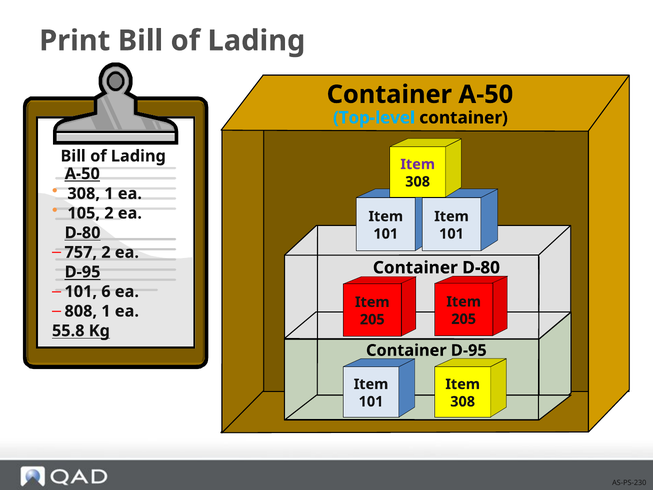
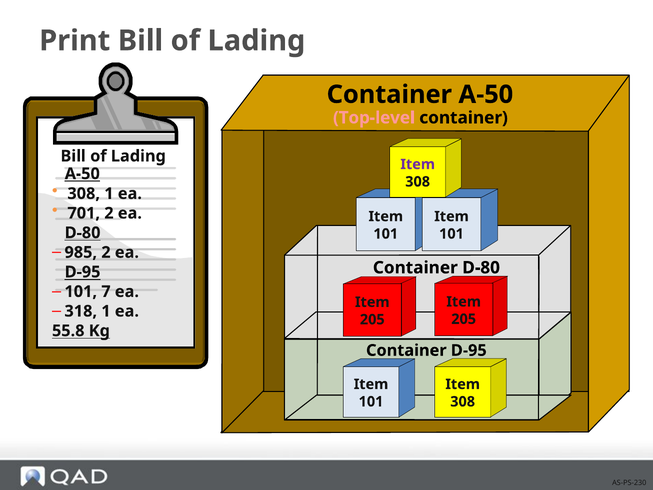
Top-level colour: light blue -> pink (374, 118)
105: 105 -> 701 (84, 213)
757: 757 -> 985 (81, 252)
6: 6 -> 7 (106, 291)
808: 808 -> 318 (81, 311)
